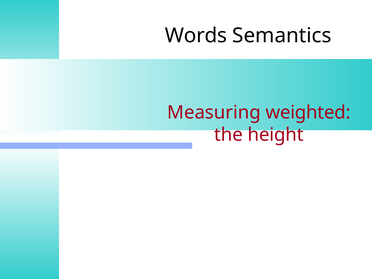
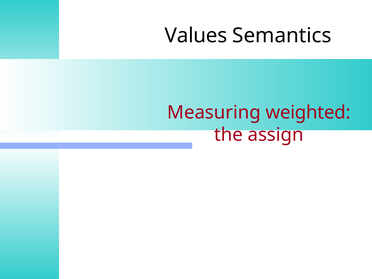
Words: Words -> Values (196, 36)
height: height -> assign (276, 135)
